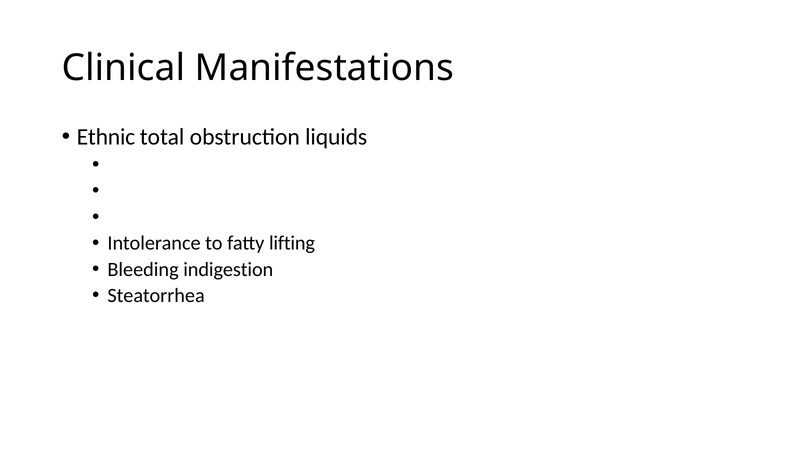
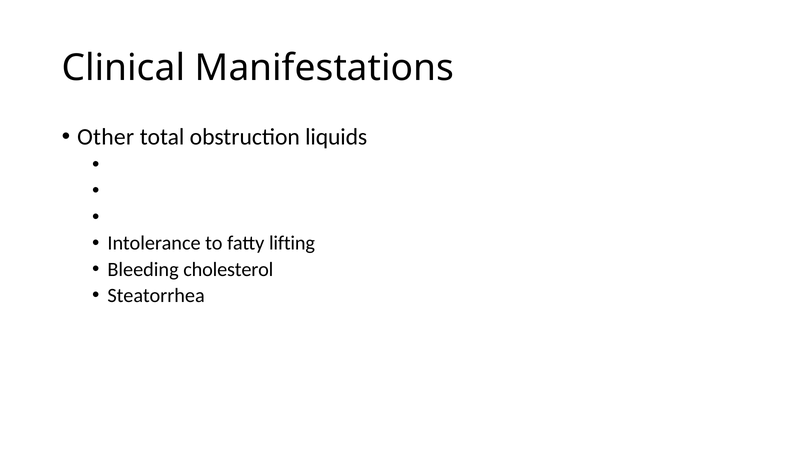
Ethnic: Ethnic -> Other (106, 137)
indigestion: indigestion -> cholesterol (228, 269)
